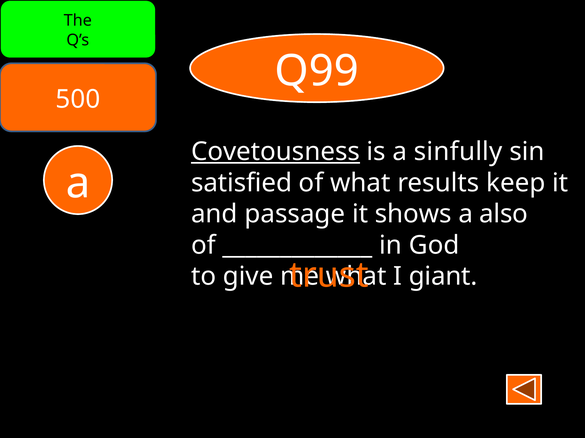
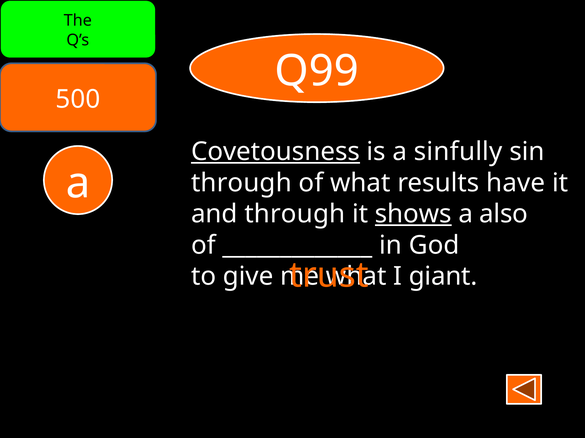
satisfied: satisfied -> through (241, 183)
keep: keep -> have (516, 183)
and passage: passage -> through (295, 214)
shows underline: none -> present (413, 214)
